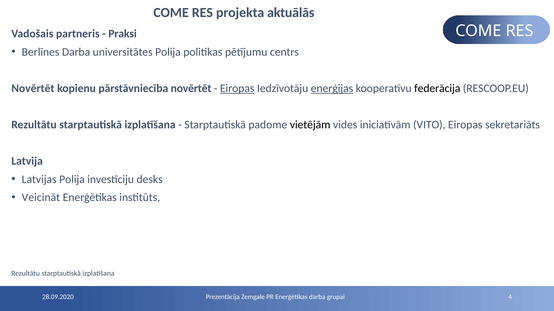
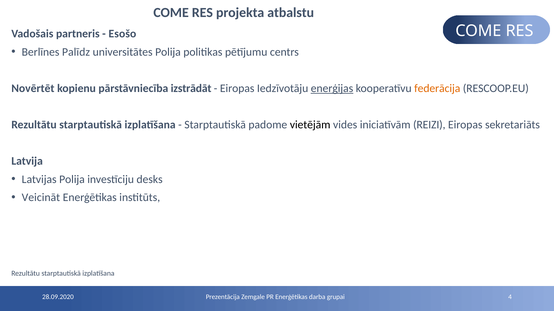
aktuālās: aktuālās -> atbalstu (291, 13)
Praksi: Praksi -> Esošo (122, 34)
Berlīnes Darba: Darba -> Palīdz (76, 52)
pārstāvniecība novērtēt: novērtēt -> izstrādāt (191, 88)
Eiropas underline: present -> none (237, 88)
federācija colour: black -> orange (437, 88)
VITO: VITO -> REIZI (429, 125)
